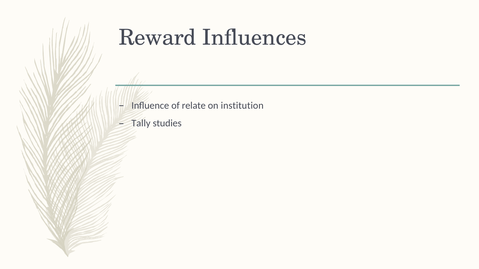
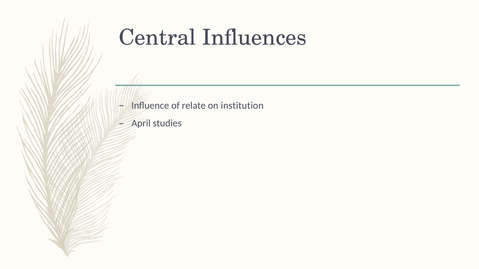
Reward: Reward -> Central (157, 38)
Tally: Tally -> April (141, 124)
